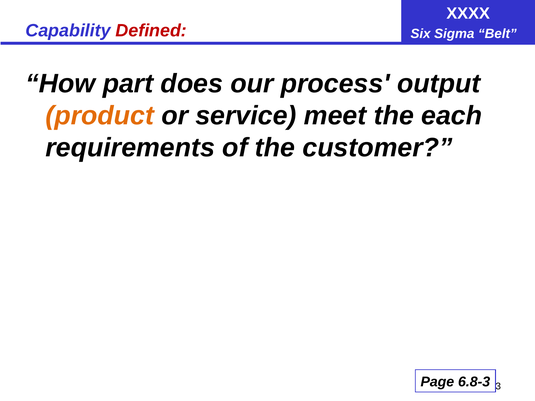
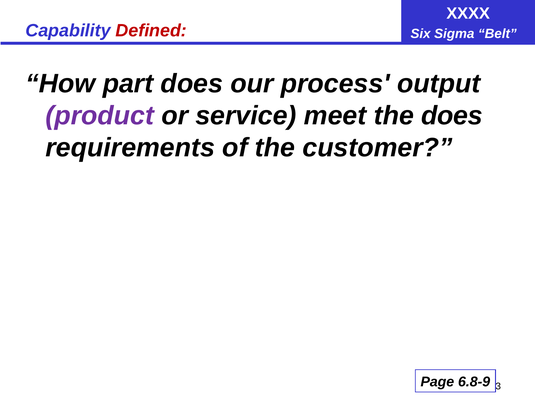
product colour: orange -> purple (100, 116)
the each: each -> does (452, 116)
6.8-3: 6.8-3 -> 6.8-9 (474, 382)
